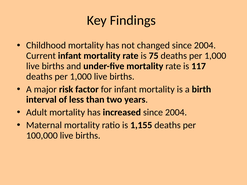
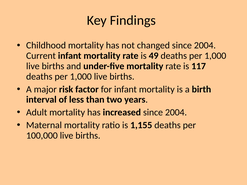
75: 75 -> 49 (154, 56)
